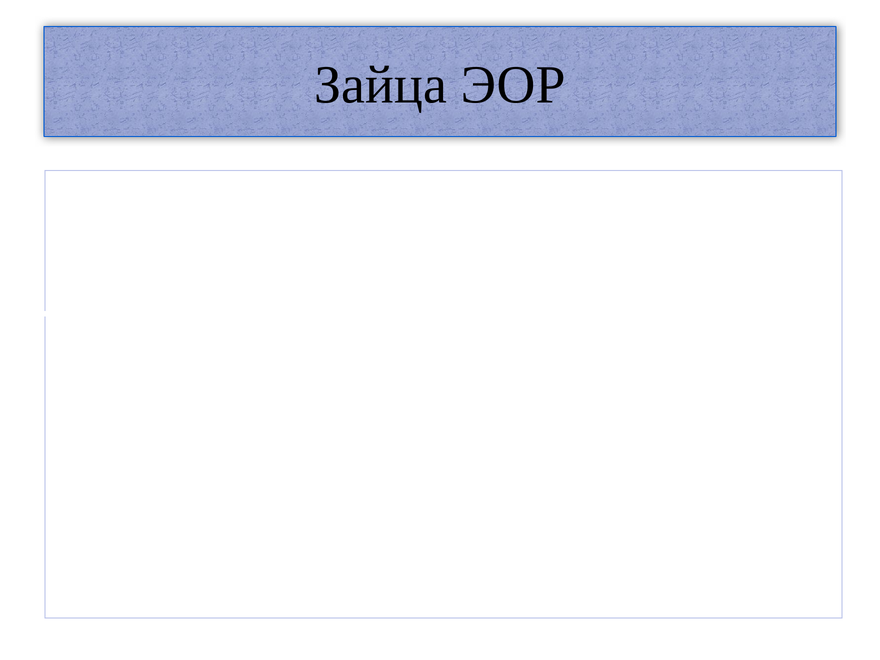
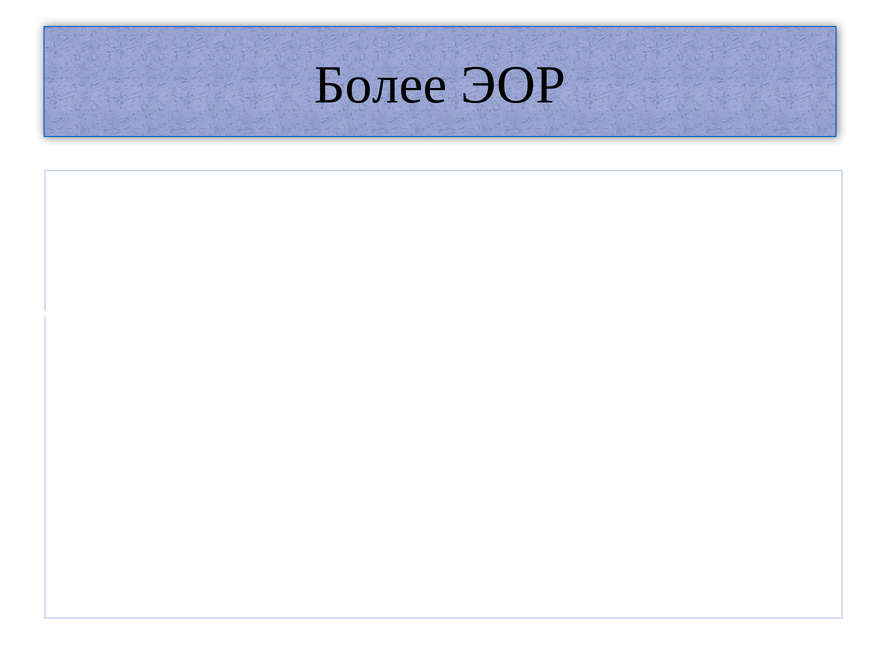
Зайца: Зайца -> Более (381, 85)
